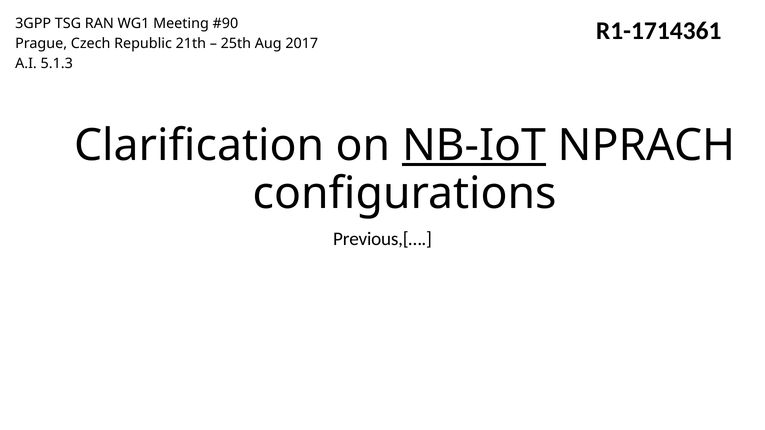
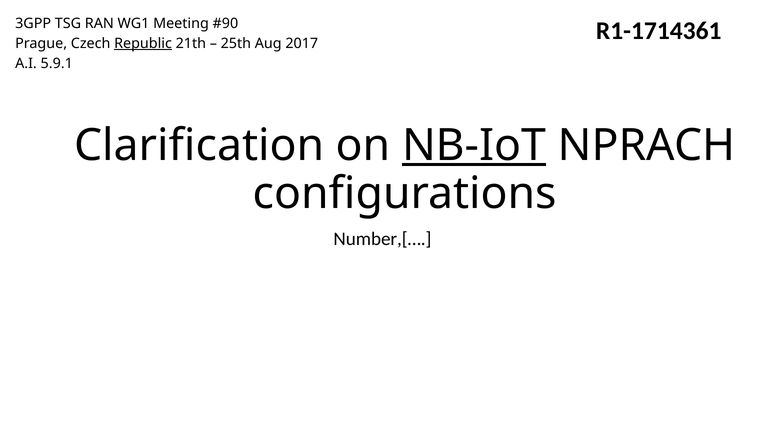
Republic underline: none -> present (143, 43)
5.1.3: 5.1.3 -> 5.9.1 (57, 64)
Previous,[…: Previous,[… -> Number,[… (382, 239)
